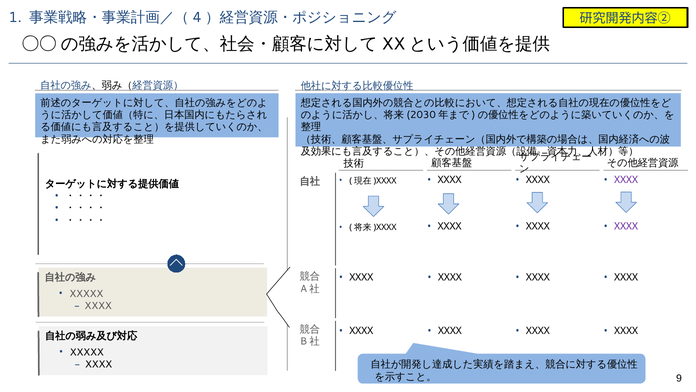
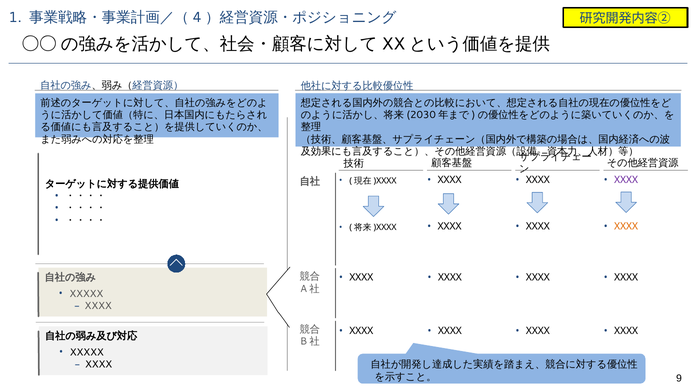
XXXX colour: purple -> orange (626, 226)
